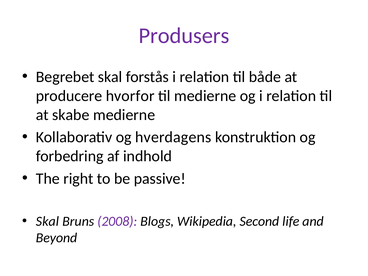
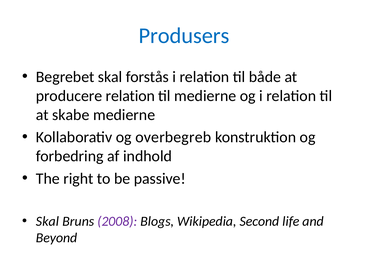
Produsers colour: purple -> blue (184, 36)
producere hvorfor: hvorfor -> relation (130, 96)
hverdagens: hverdagens -> overbegreb (173, 137)
